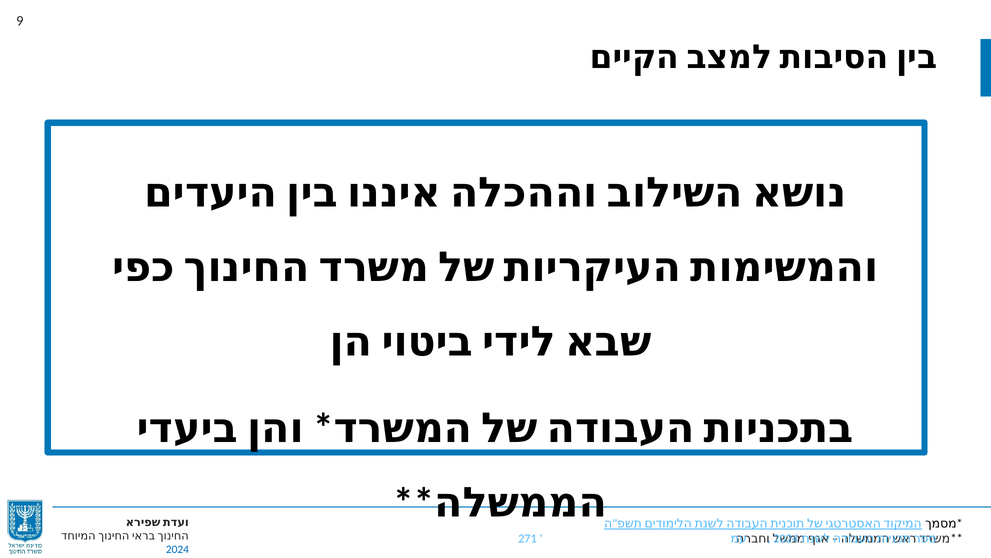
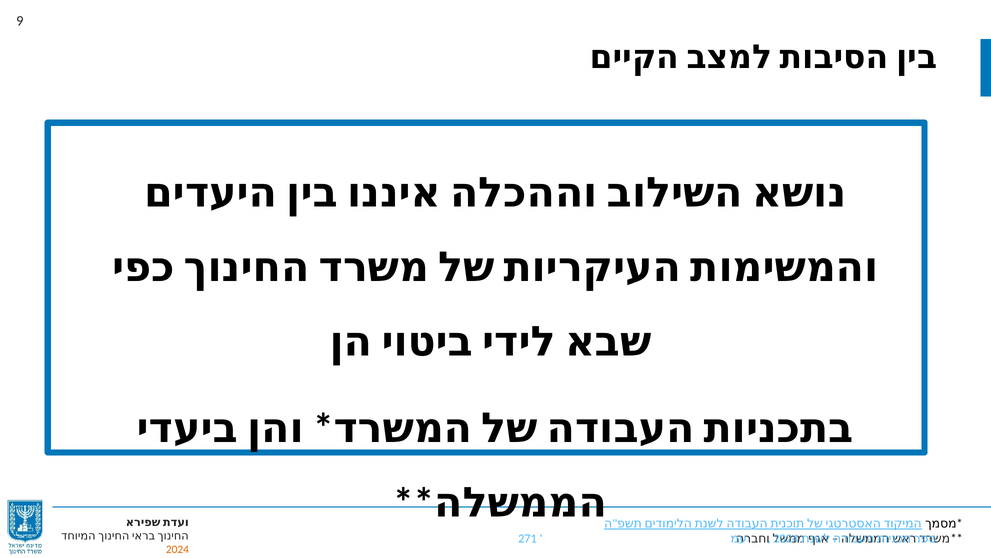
2024 colour: blue -> orange (177, 549)
